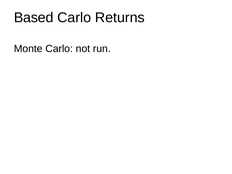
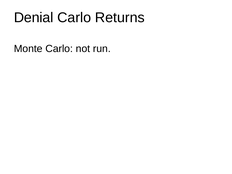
Based: Based -> Denial (34, 18)
